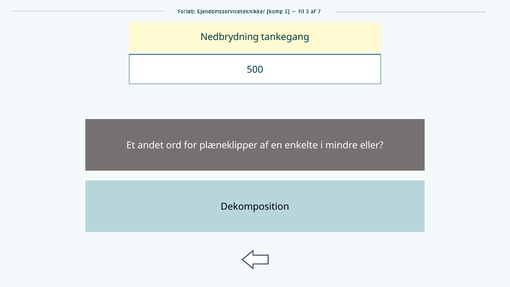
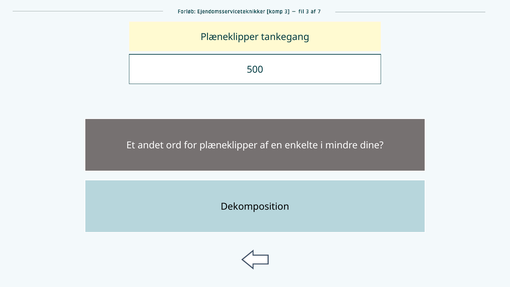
Nedbrydning: Nedbrydning -> Plæneklipper (230, 37)
eller: eller -> dine (372, 145)
